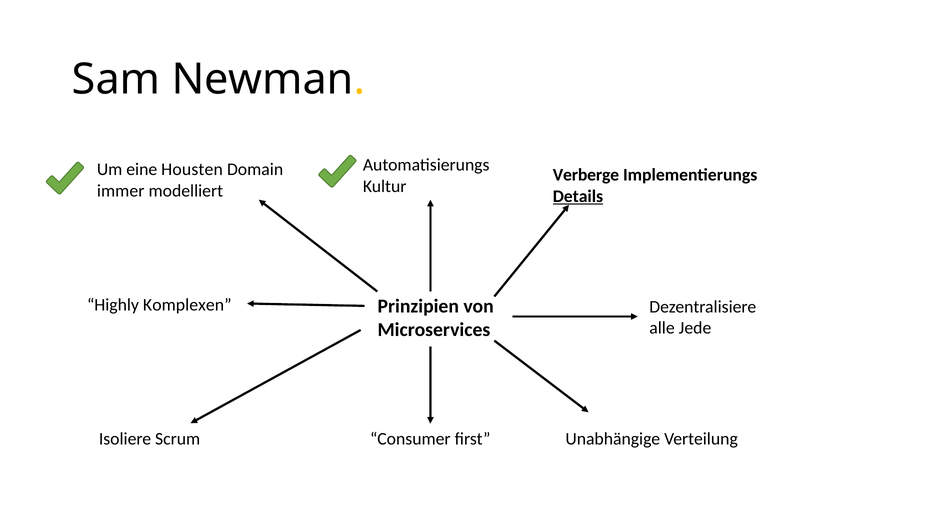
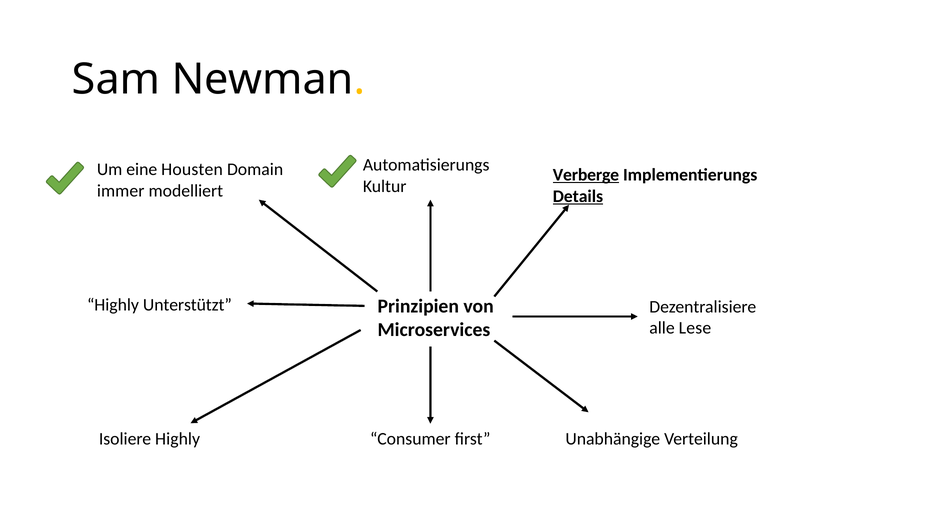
Verberge underline: none -> present (586, 175)
Komplexen: Komplexen -> Unterstützt (187, 305)
Jede: Jede -> Lese (695, 328)
Isoliere Scrum: Scrum -> Highly (178, 439)
